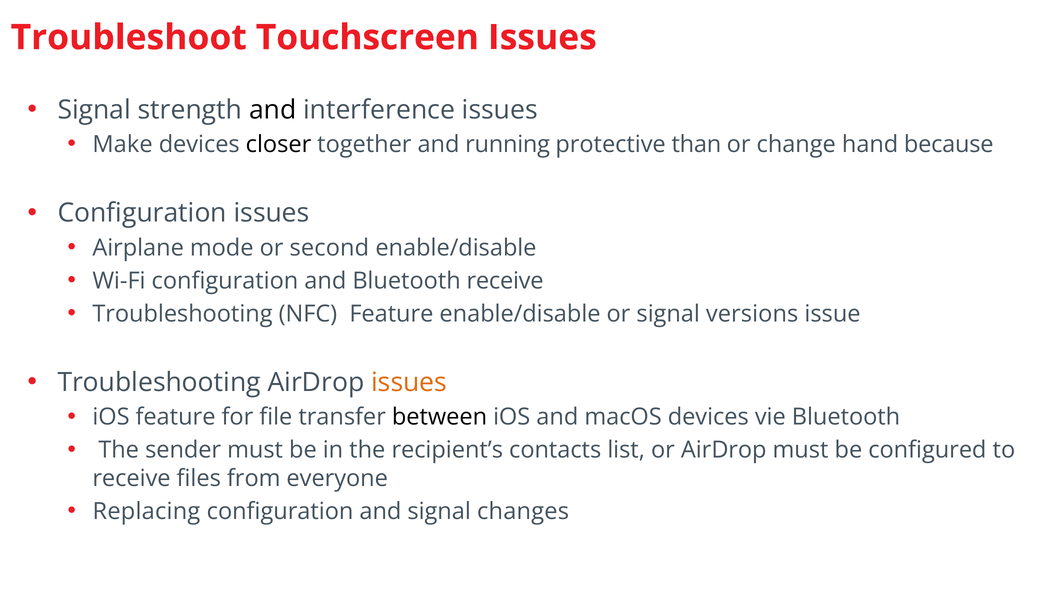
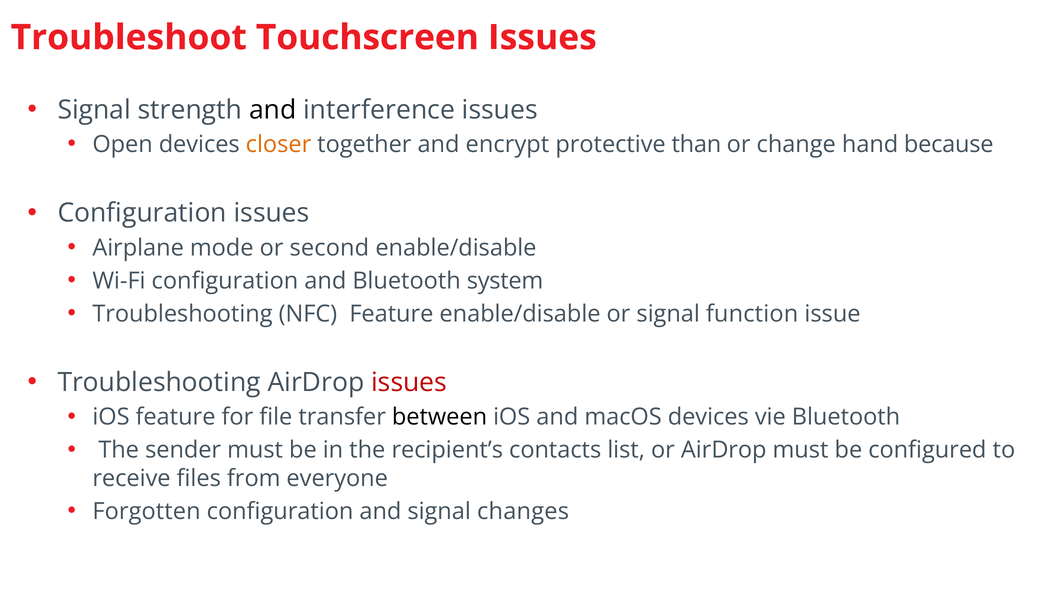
Make: Make -> Open (123, 145)
closer colour: black -> orange (278, 145)
running: running -> encrypt (507, 145)
Bluetooth receive: receive -> system (505, 281)
versions: versions -> function (752, 314)
issues colour: orange -> red (409, 382)
Replacing: Replacing -> Forgotten (147, 511)
